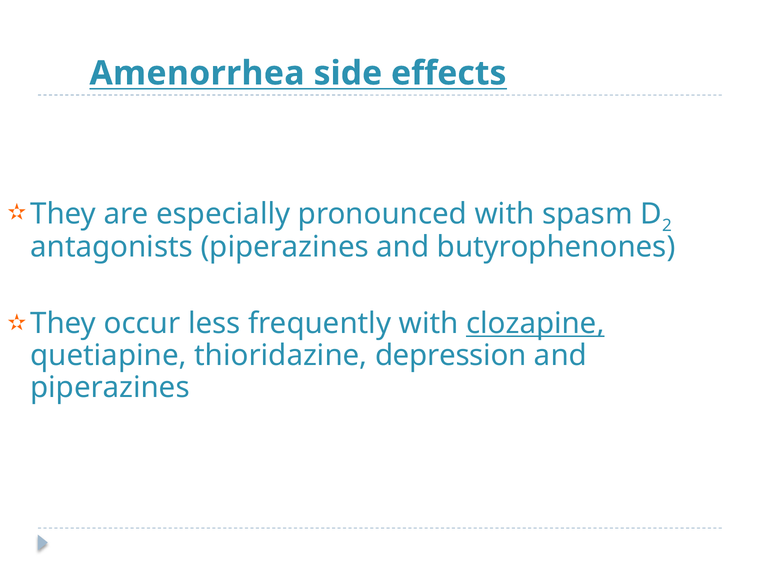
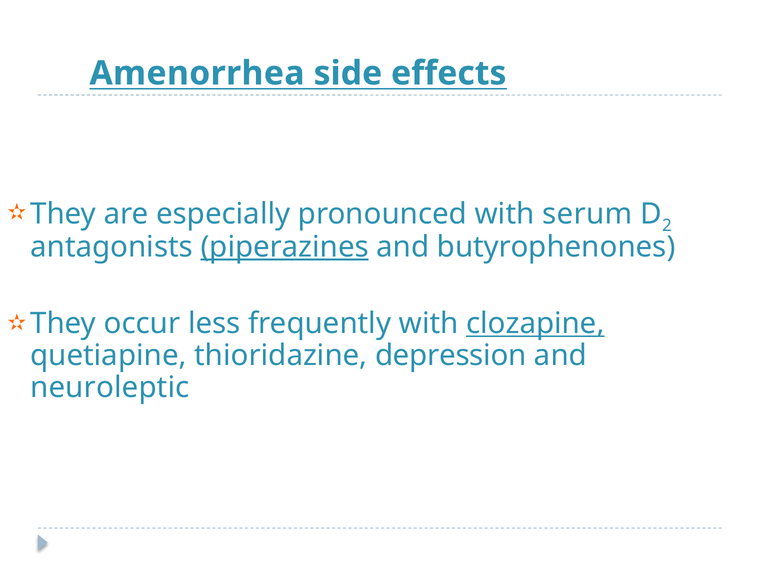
spasm: spasm -> serum (587, 214)
piperazines underline: none -> present (285, 247)
piperazines: piperazines -> neuroleptic (110, 387)
